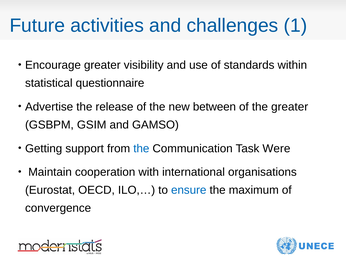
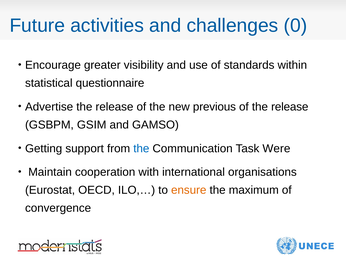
1: 1 -> 0 (295, 26)
between: between -> previous (214, 107)
of the greater: greater -> release (290, 107)
ensure colour: blue -> orange (189, 190)
